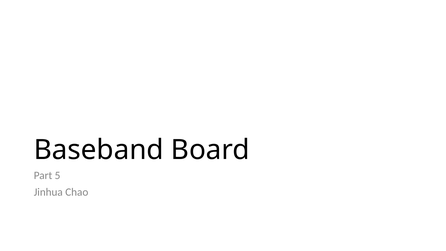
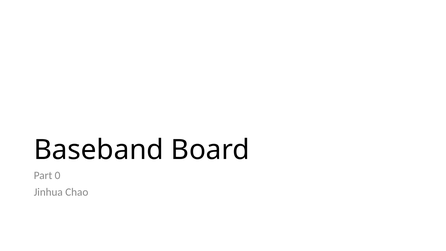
5: 5 -> 0 (58, 176)
